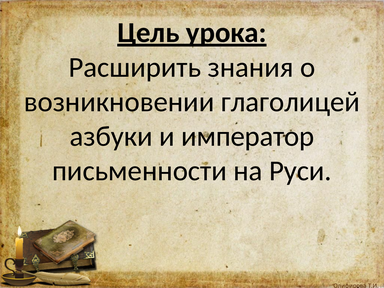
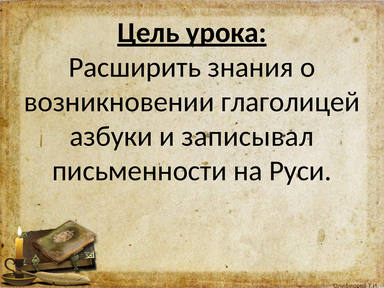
император: император -> записывал (248, 136)
